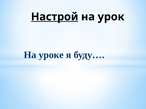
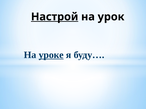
уроке underline: none -> present (51, 55)
